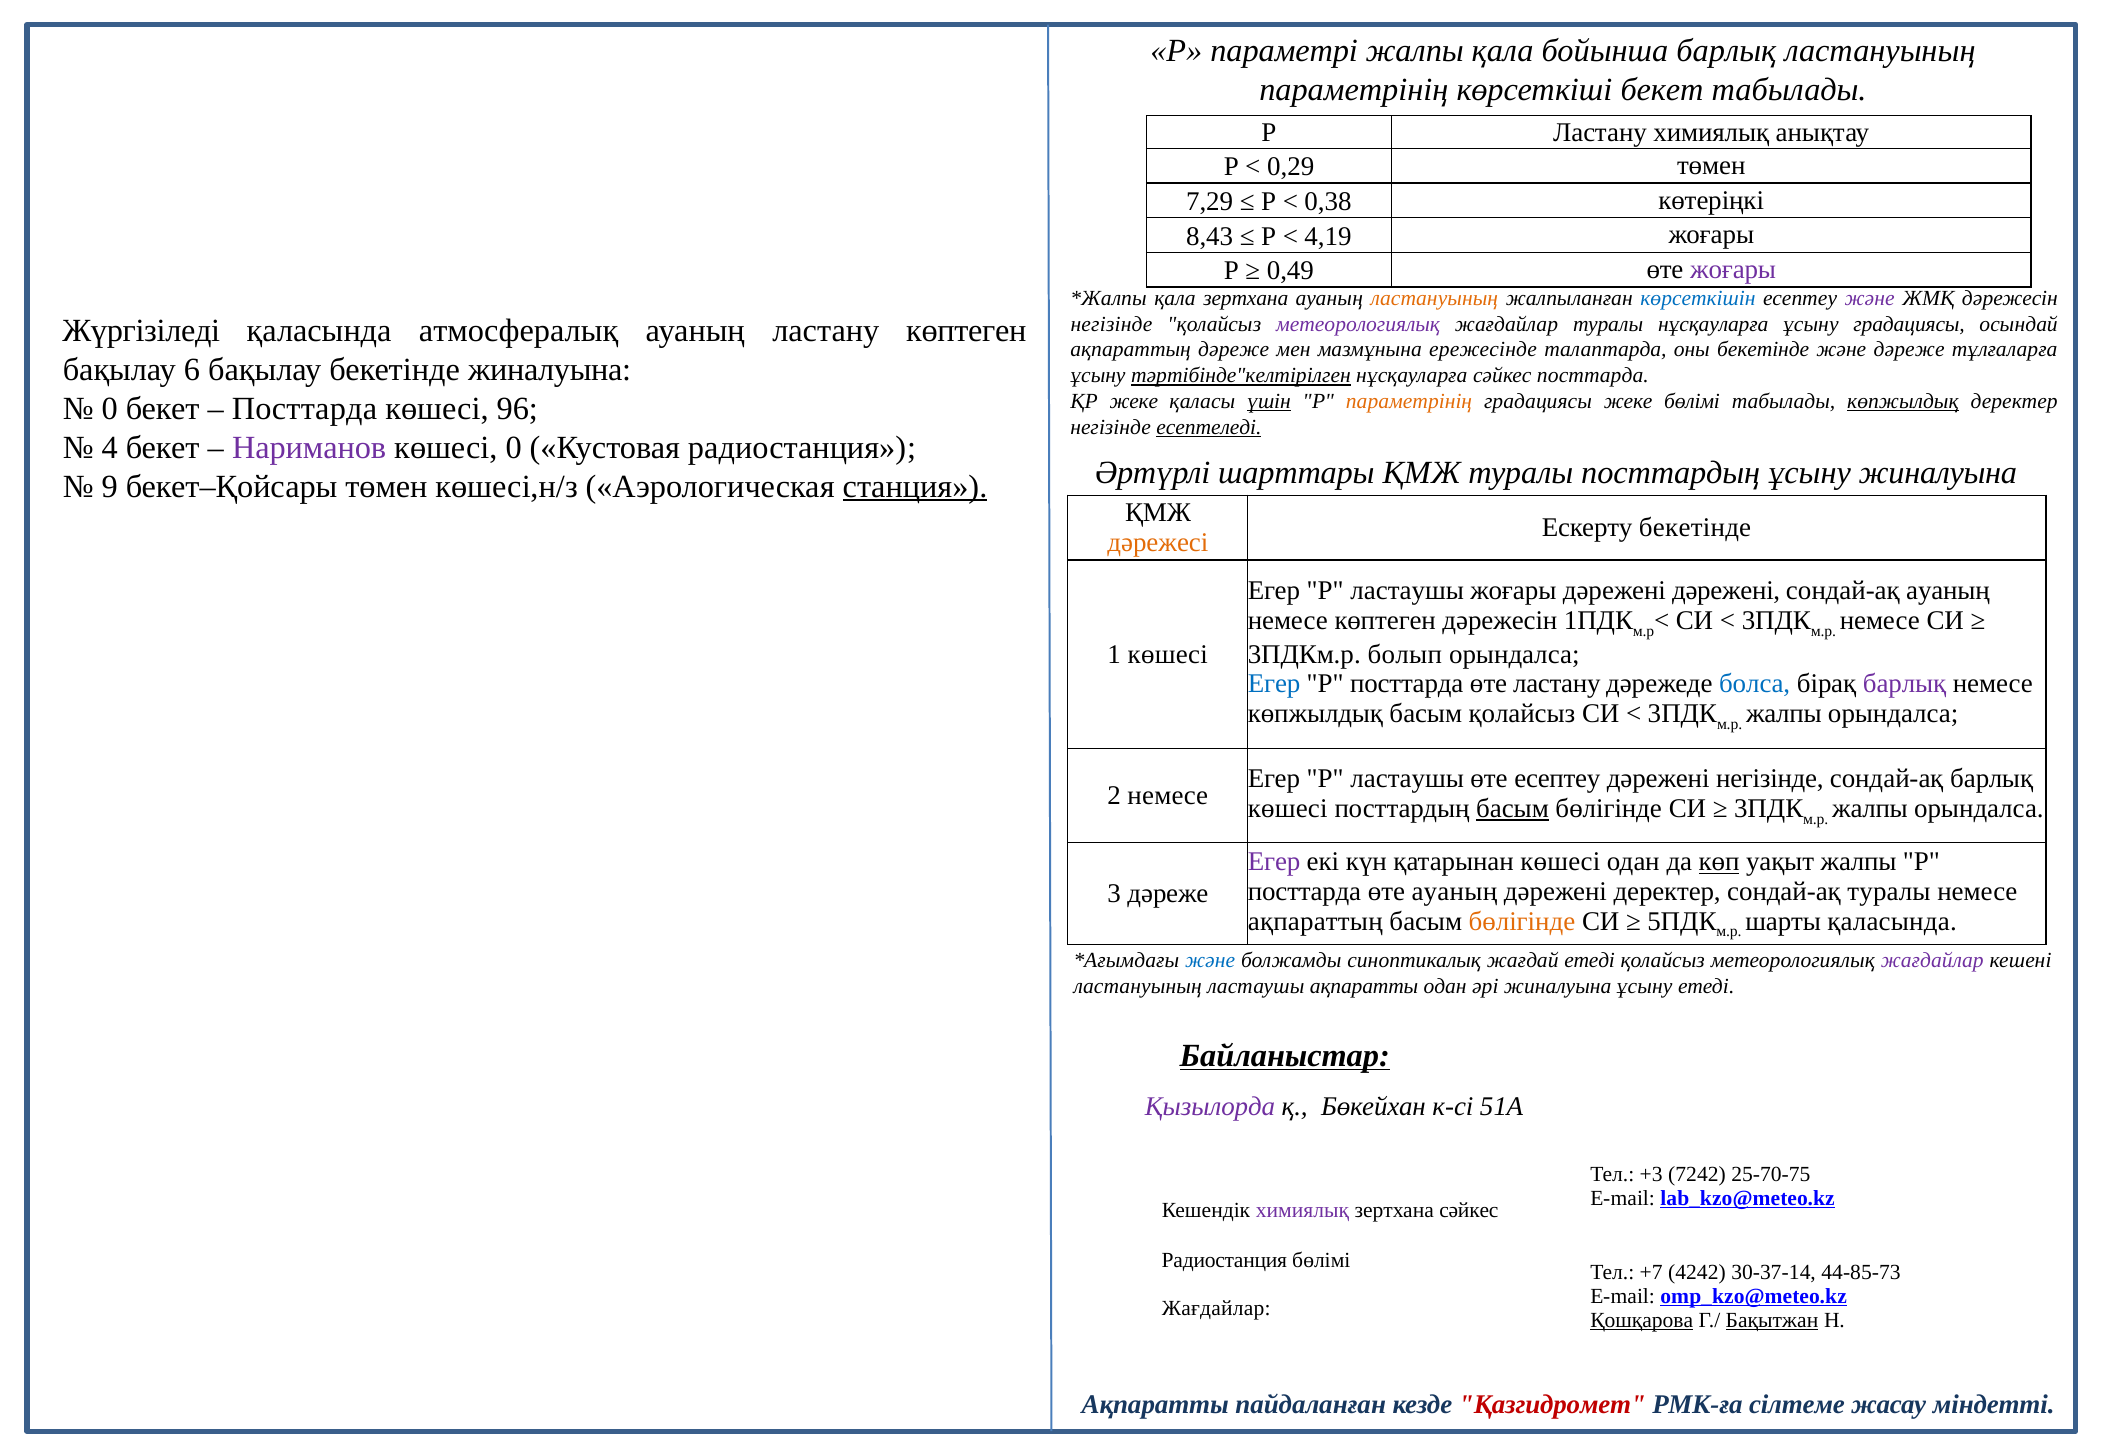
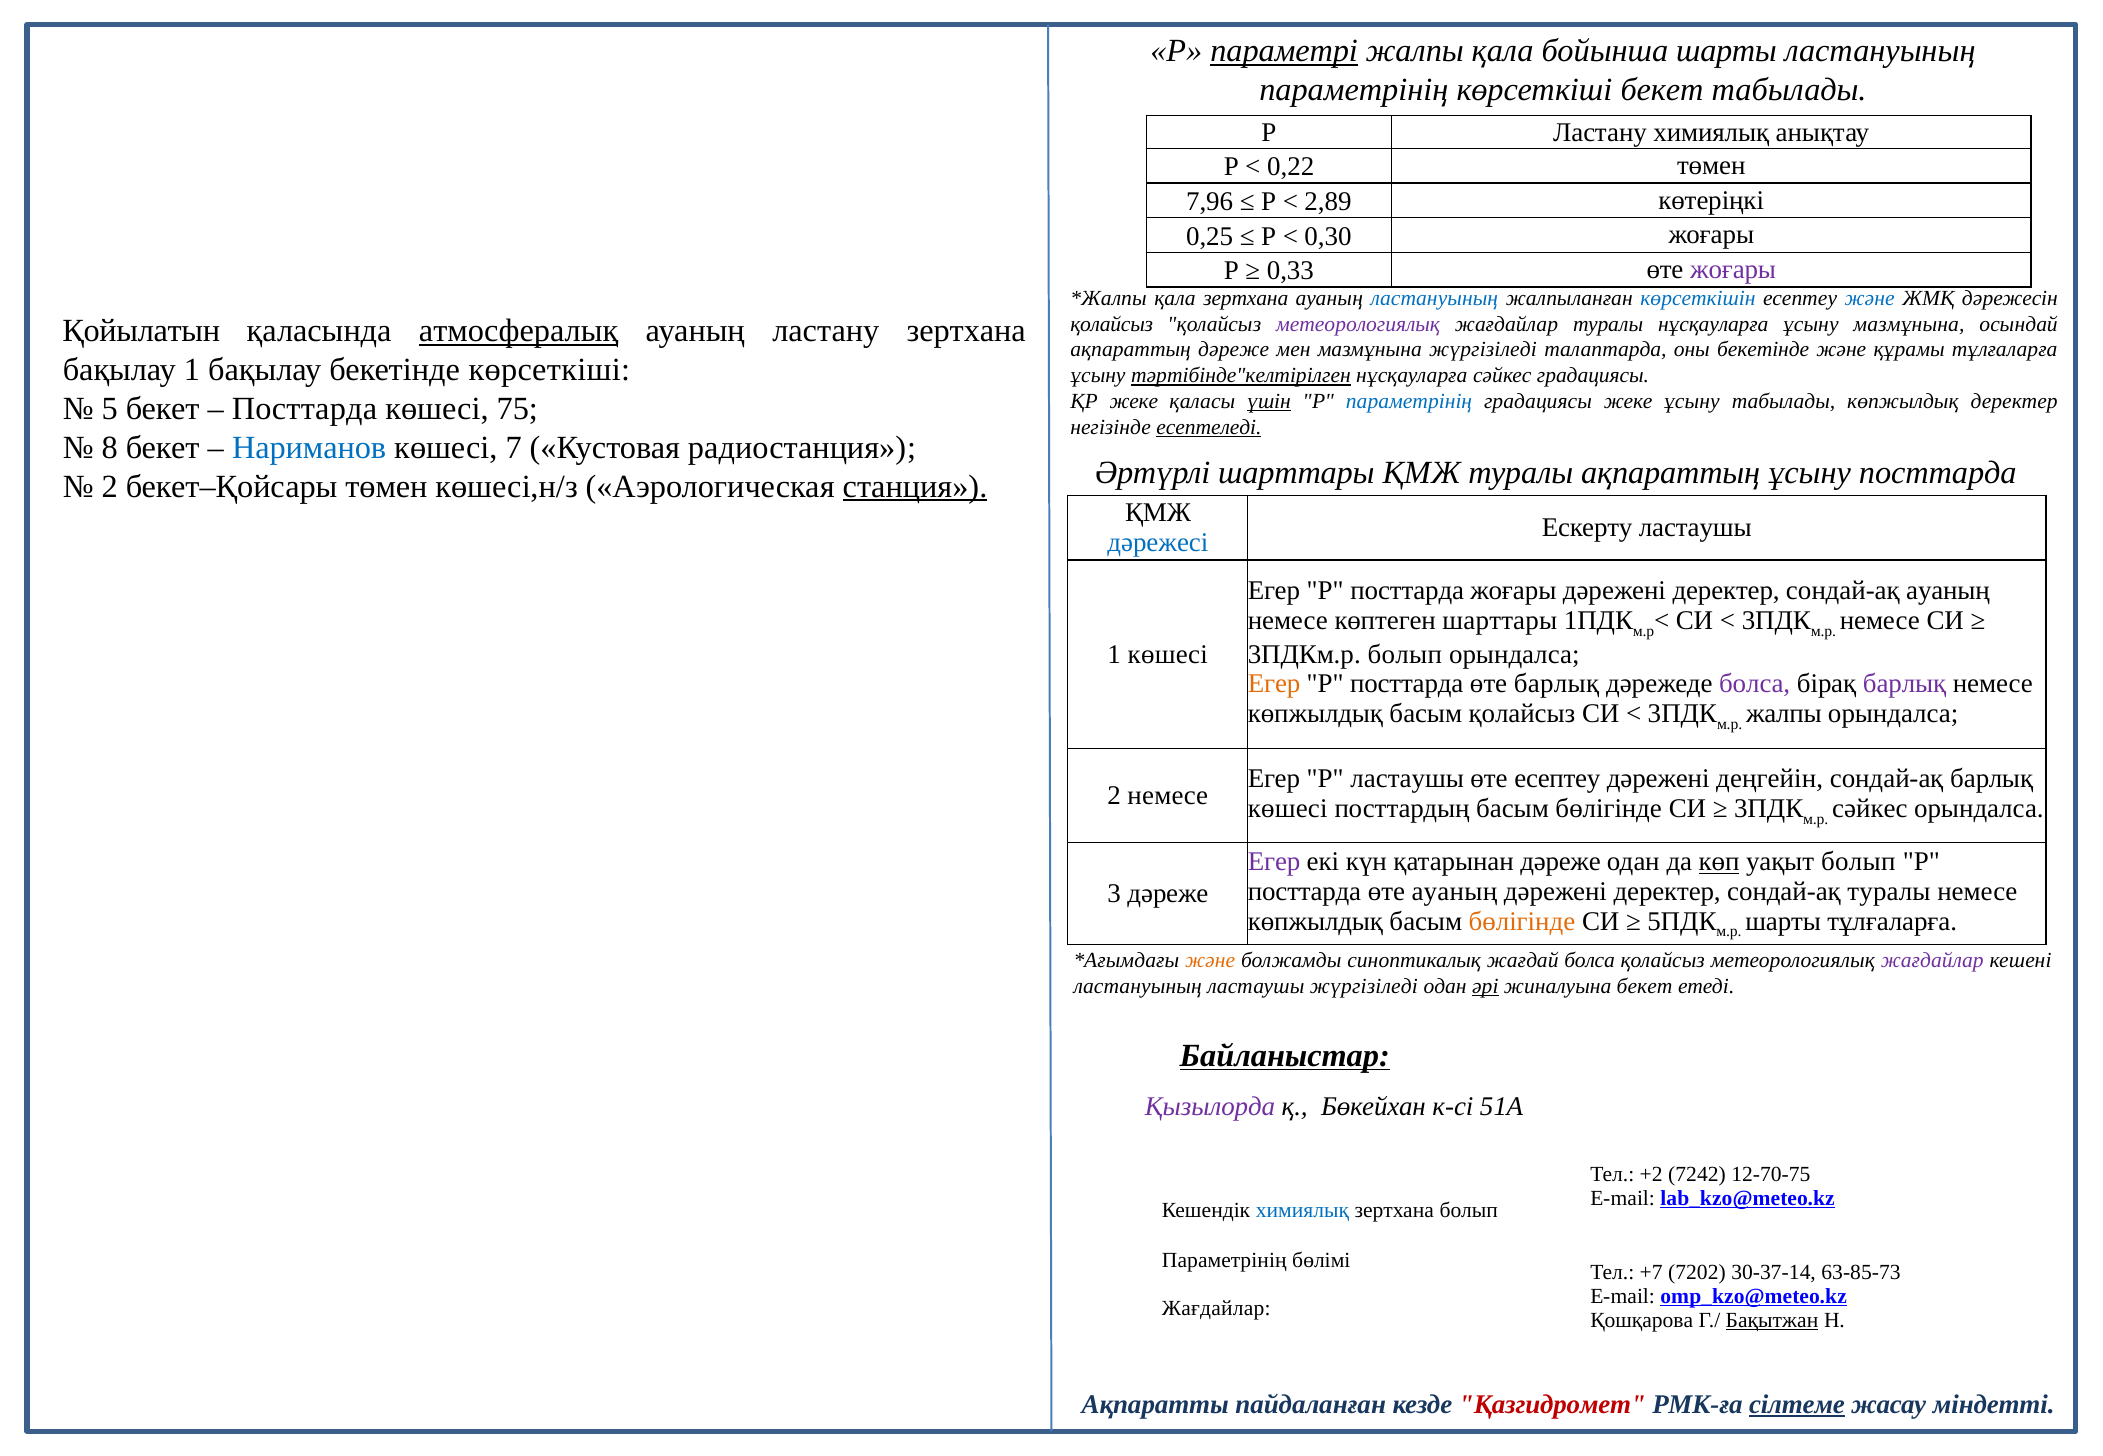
параметрі underline: none -> present (1284, 51)
бойынша барлық: барлық -> шарты (1727, 51)
0,29: 0,29 -> 0,22 (1291, 167)
7,29: 7,29 -> 7,96 (1210, 201)
0,38: 0,38 -> 2,89 (1328, 201)
8,43: 8,43 -> 0,25 (1210, 236)
4,19: 4,19 -> 0,30 (1328, 236)
0,49: 0,49 -> 0,33 (1290, 271)
ластануының colour: orange -> blue (1434, 298)
және colour: purple -> blue (1870, 298)
негізінде: негізінде -> қолайсыз (1112, 324)
ұсыну градациясы: градациясы -> мазмұнына (1909, 324)
Жүргізіледі: Жүргізіледі -> Қойылатын (141, 331)
атмосфералық underline: none -> present (519, 331)
ластану көптеген: көптеген -> зертхана (966, 331)
мазмұнына ережесінде: ережесінде -> жүргізіледі (1483, 350)
және дәреже: дәреже -> құрамы (1909, 350)
бақылау 6: 6 -> 1 (192, 370)
бекетінде жиналуына: жиналуына -> көрсеткіші (549, 370)
сәйкес посттарда: посттарда -> градациясы (1593, 376)
параметрінің colour: orange -> blue (1409, 401)
жеке бөлімі: бөлімі -> ұсыну (1692, 401)
көпжылдық underline: present -> none (1903, 401)
0: 0 -> 5 (110, 409)
96: 96 -> 75 (517, 409)
4: 4 -> 8 (110, 448)
Нариманов colour: purple -> blue (309, 448)
көшесі 0: 0 -> 7 (514, 448)
туралы посттардың: посттардың -> ақпараттың (1671, 473)
ұсыну жиналуына: жиналуына -> посттарда (1938, 473)
9: 9 -> 2 (110, 486)
Ескерту бекетінде: бекетінде -> ластаушы (1695, 528)
дәрежесі colour: orange -> blue (1158, 543)
ластаушы: ластаушы -> посттарда (1407, 591)
жоғары дәрежені дәрежені: дәрежені -> деректер (1726, 591)
көптеген дәрежесін: дәрежесін -> шарттары (1500, 620)
Егер colour: blue -> orange (1274, 684)
өте ластану: ластану -> барлық (1557, 684)
болса colour: blue -> purple (1755, 684)
дәрежені негізінде: негізінде -> деңгейін (1770, 779)
басым underline: present -> none (1513, 808)
жалпы: жалпы -> сәйкес (1870, 808)
қатарынан көшесі: көшесі -> дәреже (1561, 862)
уақыт жалпы: жалпы -> болып (1858, 862)
ақпараттың: ақпараттың -> көпжылдық (1315, 921)
шарты қаласында: қаласында -> тұлғаларға (1892, 921)
және colour: blue -> orange (1210, 960)
жағдай етеді: етеді -> болса (1590, 960)
ластаушы ақпаратты: ақпаратты -> жүргізіледі (1364, 986)
әрі underline: none -> present (1485, 986)
жиналуына ұсыну: ұсыну -> бекет (1645, 986)
+3: +3 -> +2 (1651, 1174)
25-70-75: 25-70-75 -> 12-70-75 (1771, 1174)
химиялық colour: purple -> blue (1302, 1210)
зертхана сәйкес: сәйкес -> болып (1469, 1210)
Радиостанция: Радиостанция -> Параметрінің (1224, 1260)
4242: 4242 -> 7202 (1697, 1272)
44-85-73: 44-85-73 -> 63-85-73 (1861, 1272)
Қошқарова underline: present -> none (1642, 1320)
сілтеме underline: none -> present (1797, 1405)
